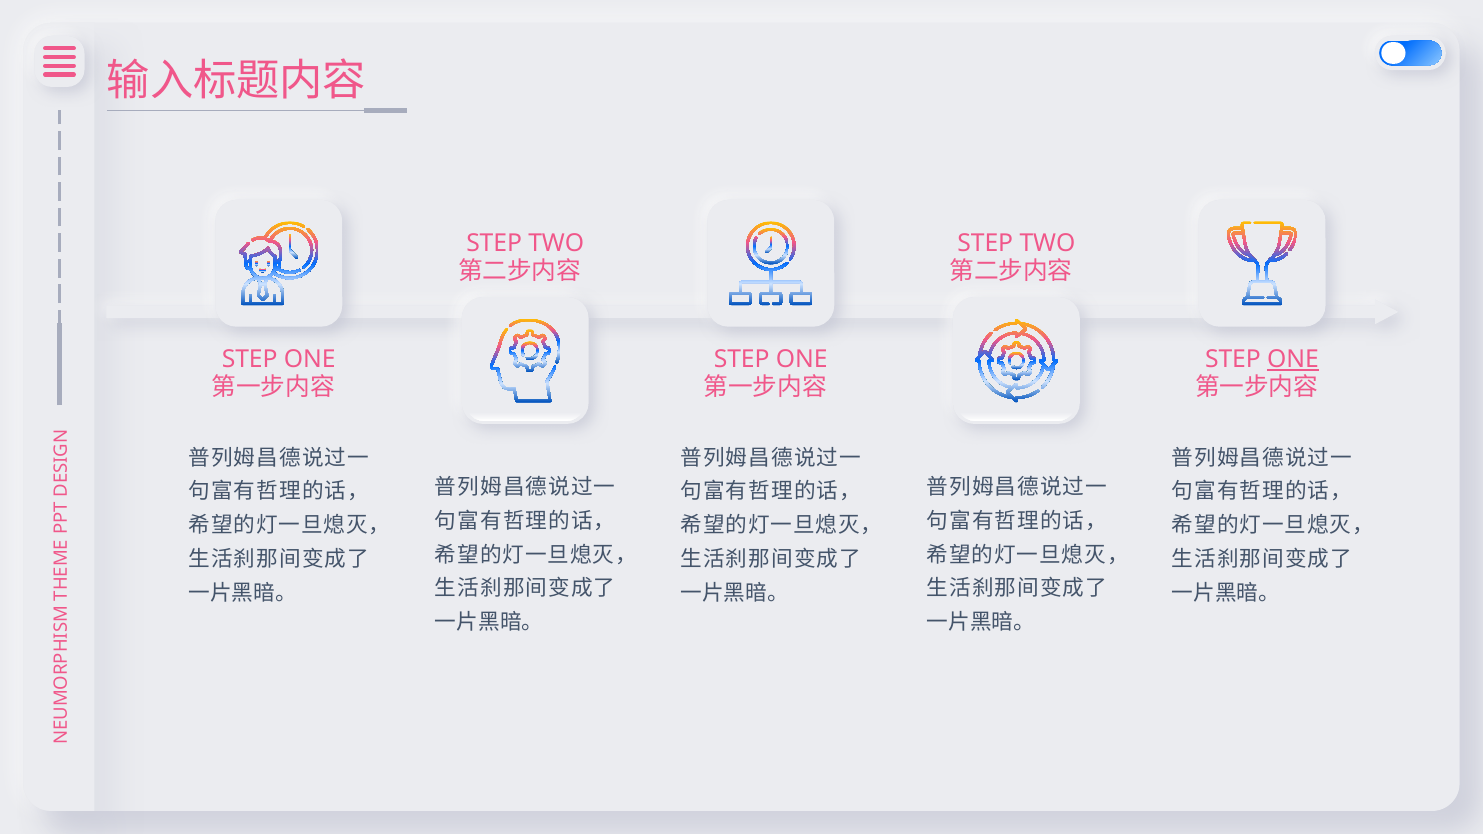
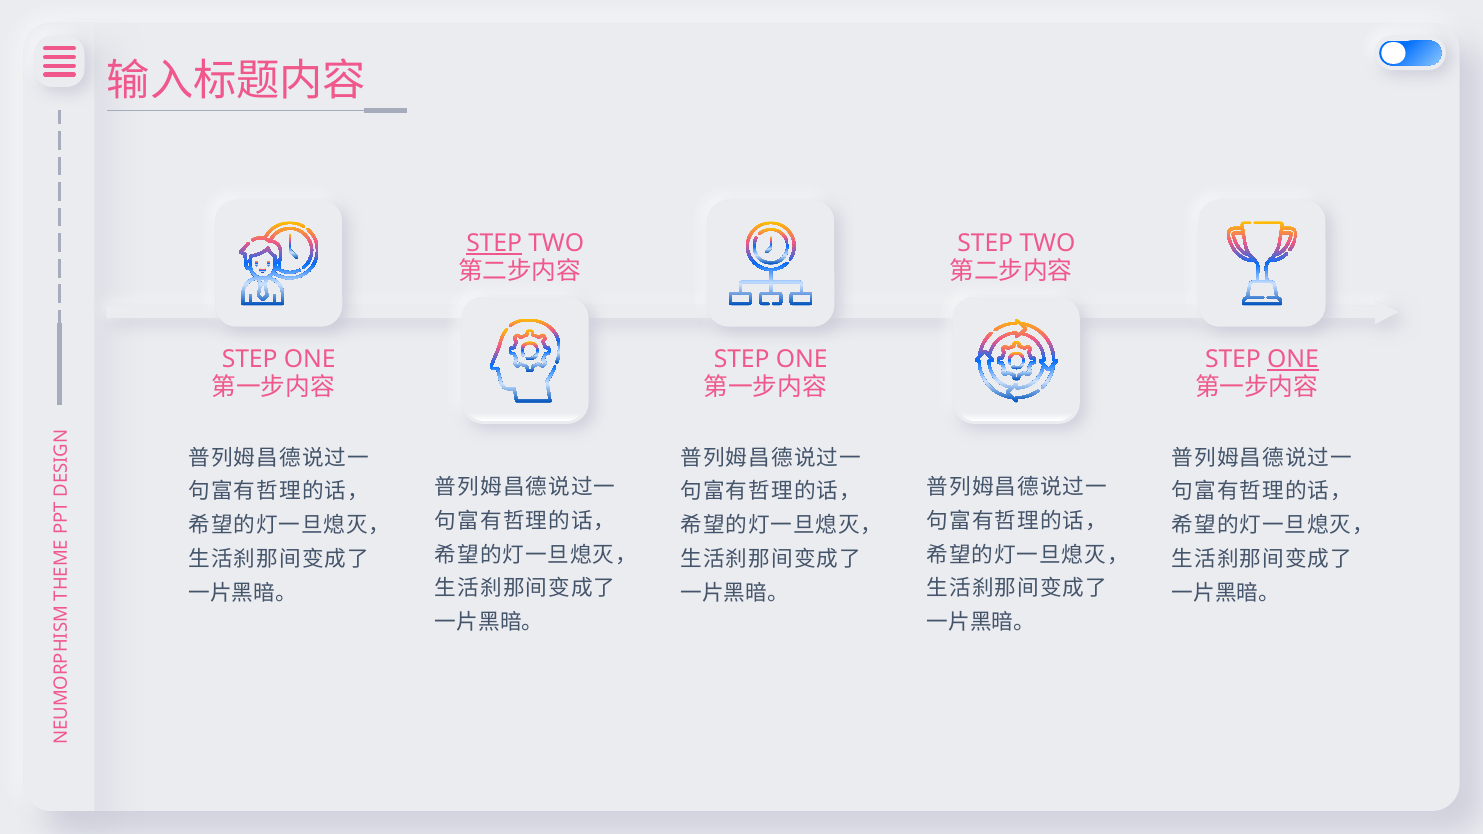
STEP underline: none -> present (494, 244)
